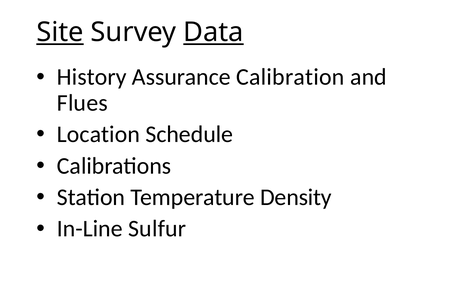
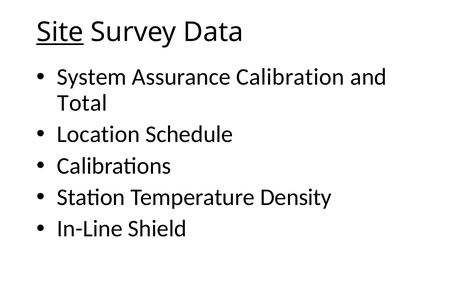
Data underline: present -> none (213, 32)
History: History -> System (92, 77)
Flues: Flues -> Total (82, 103)
Sulfur: Sulfur -> Shield (157, 229)
